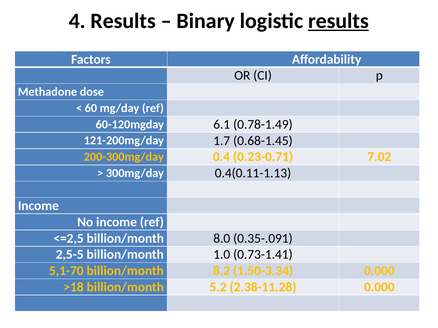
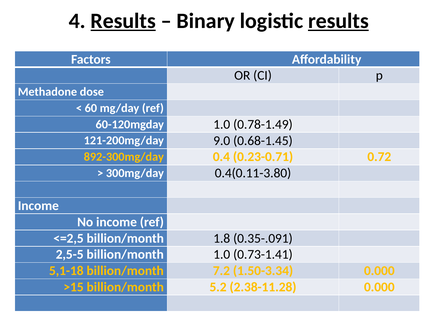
Results underline: none -> present (123, 21)
60-120mgday 6.1: 6.1 -> 1.0 (222, 125)
1.7: 1.7 -> 9.0 (222, 141)
200-300mg/day: 200-300mg/day -> 892-300mg/day (124, 157)
7.02: 7.02 -> 0.72 (379, 157)
0.4(0.11-1.13: 0.4(0.11-1.13 -> 0.4(0.11-3.80 (253, 173)
8.0: 8.0 -> 1.8 (222, 239)
5,1-70: 5,1-70 -> 5,1-18 (66, 271)
8.2: 8.2 -> 7.2 (221, 271)
>18: >18 -> >15 (74, 288)
